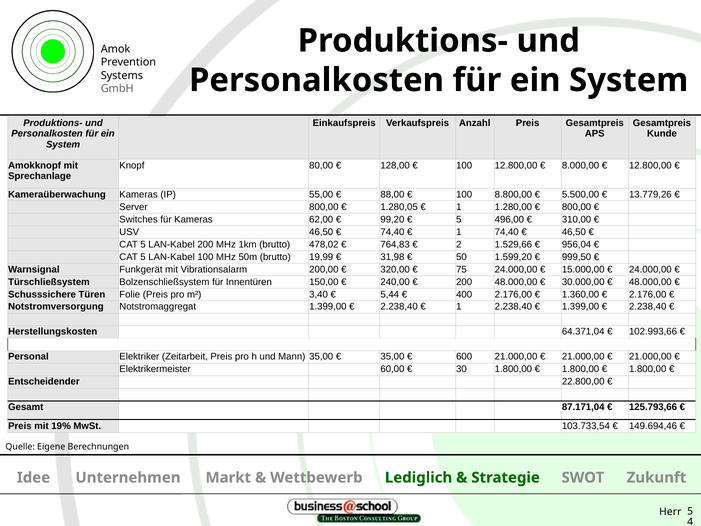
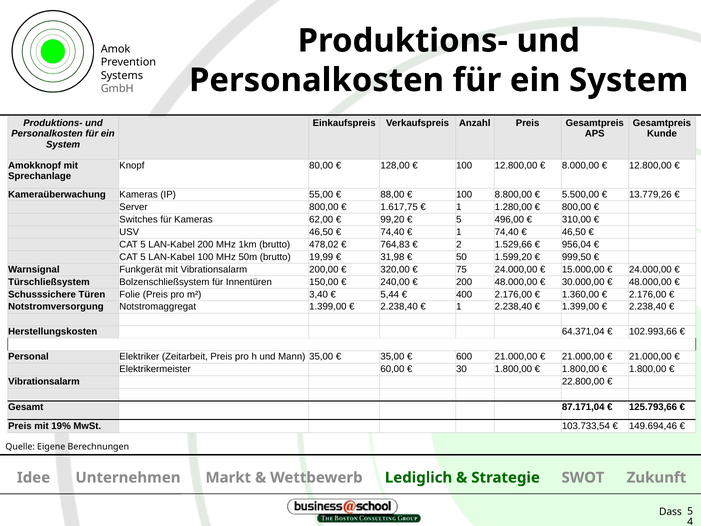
1.280,05: 1.280,05 -> 1.617,75 (399, 207)
Entscheidender: Entscheidender -> Vibrationsalarm (44, 382)
Herr: Herr -> Dass (670, 512)
